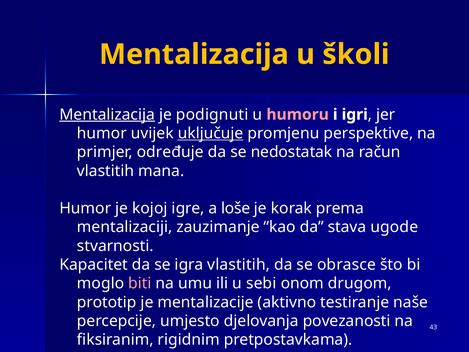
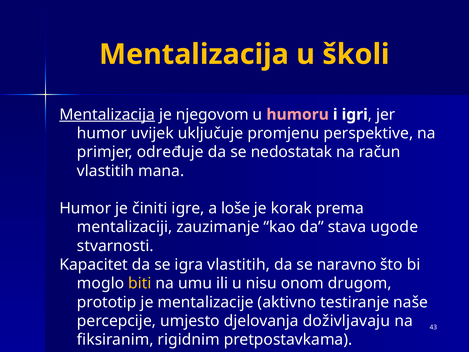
podignuti: podignuti -> njegovom (212, 114)
uključuje underline: present -> none (211, 133)
kojoj: kojoj -> činiti (150, 208)
obrasce: obrasce -> naravno (347, 265)
biti colour: pink -> yellow (140, 283)
sebi: sebi -> nisu (261, 283)
povezanosti: povezanosti -> doživljavaju (346, 321)
